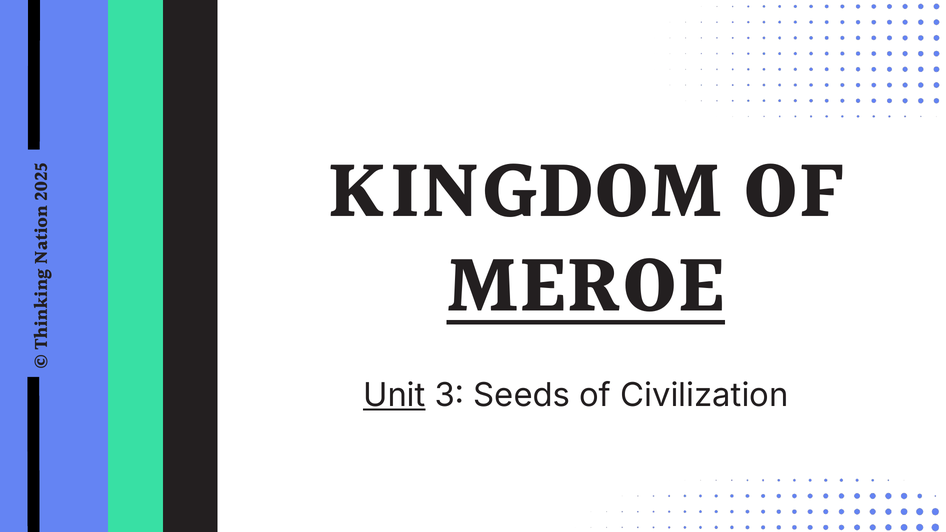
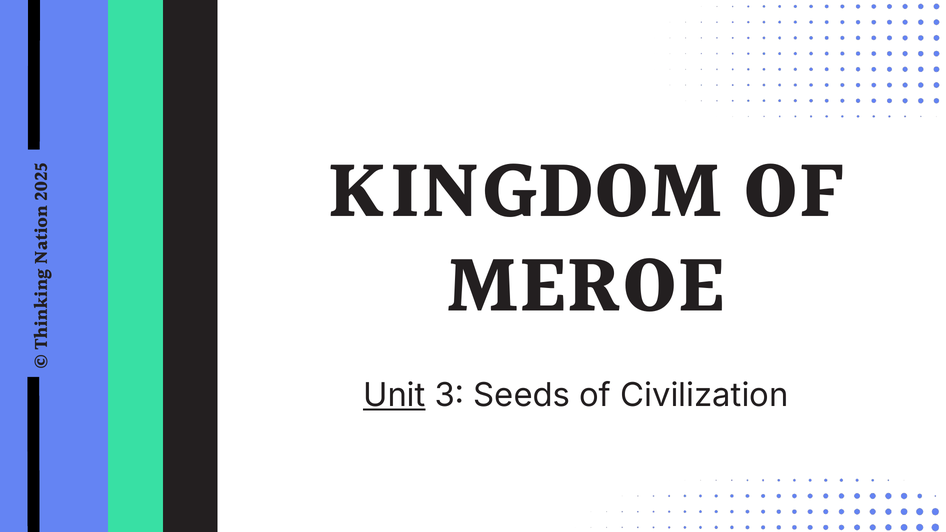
MEROE underline: present -> none (586, 288)
